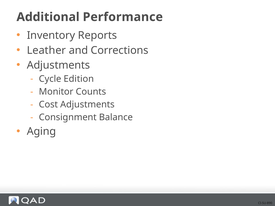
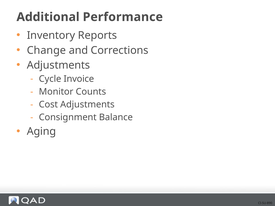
Leather: Leather -> Change (46, 50)
Edition: Edition -> Invoice (79, 79)
